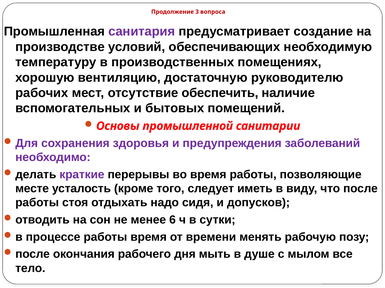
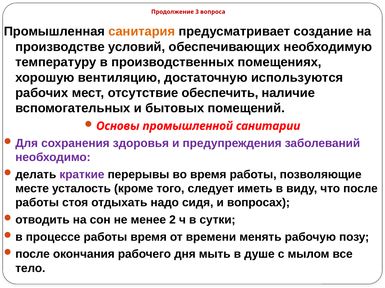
санитария colour: purple -> orange (142, 32)
руководителю: руководителю -> используются (297, 78)
допусков: допусков -> вопросах (258, 203)
6: 6 -> 2 (173, 220)
